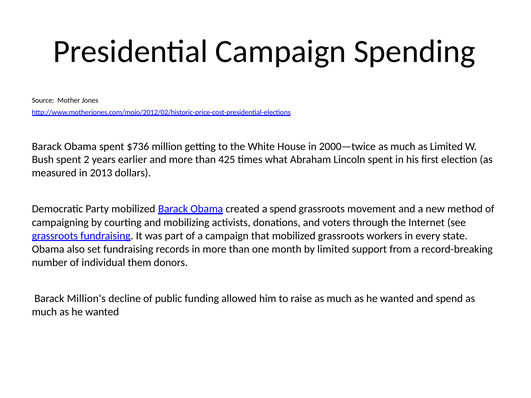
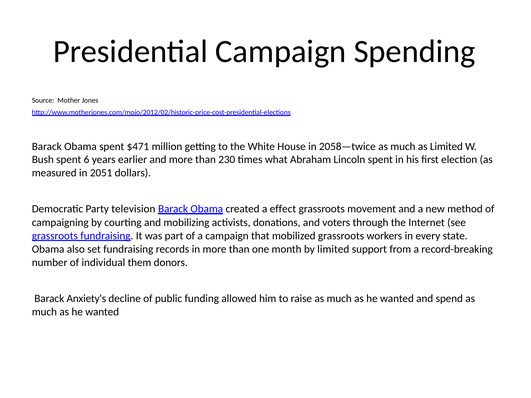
$736: $736 -> $471 (138, 146)
2000—twice: 2000—twice -> 2058—twice (347, 146)
2: 2 -> 6 (87, 160)
425: 425 -> 230 (227, 160)
2013: 2013 -> 2051 (101, 173)
Party mobilized: mobilized -> television (133, 209)
a spend: spend -> effect (283, 209)
Million's: Million's -> Anxiety's (86, 299)
